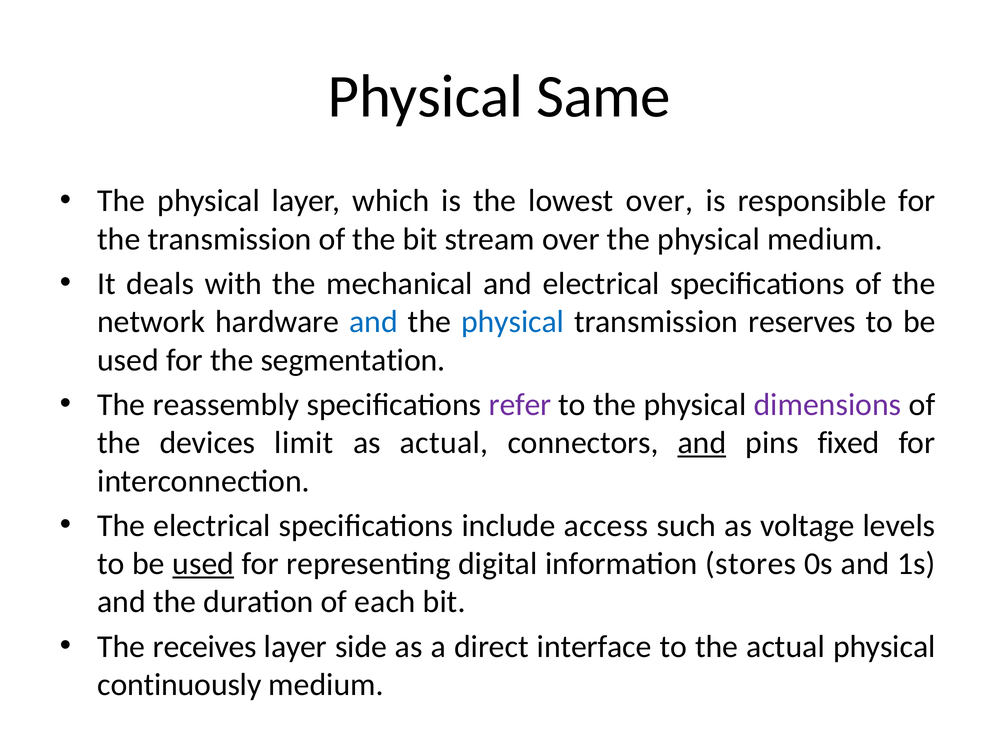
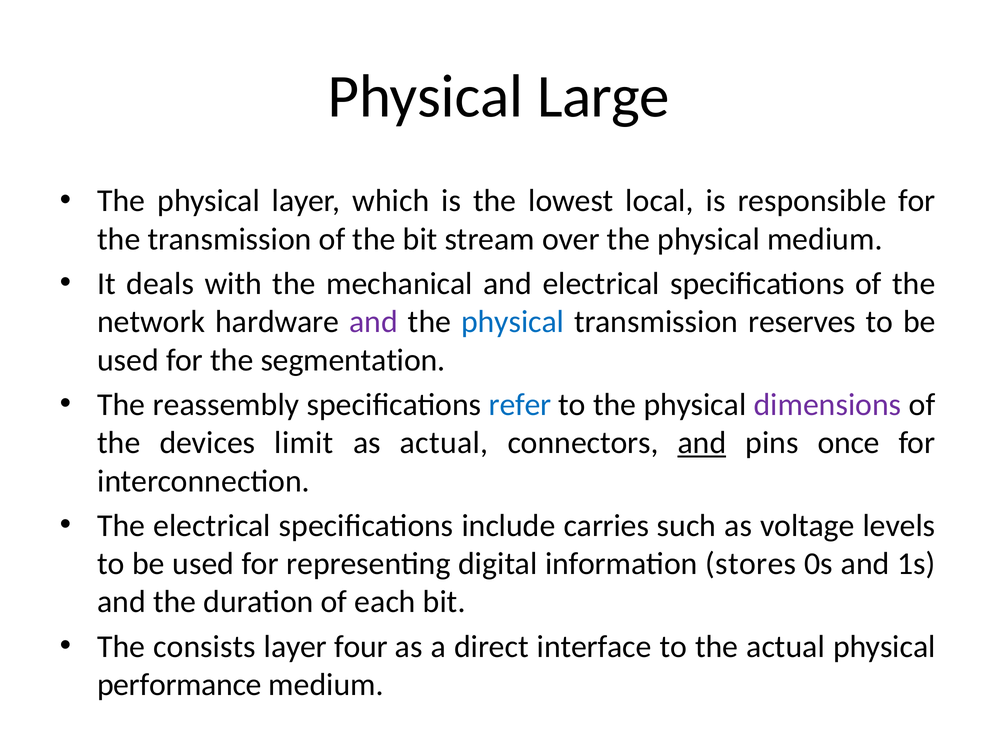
Same: Same -> Large (603, 97)
lowest over: over -> local (660, 201)
and colour: blue -> purple (373, 322)
refer colour: purple -> blue (520, 404)
fixed: fixed -> once (849, 443)
access: access -> carries (606, 525)
used underline: present -> none (203, 564)
receives: receives -> consists (205, 646)
side: side -> four (361, 646)
continuously: continuously -> performance (179, 685)
